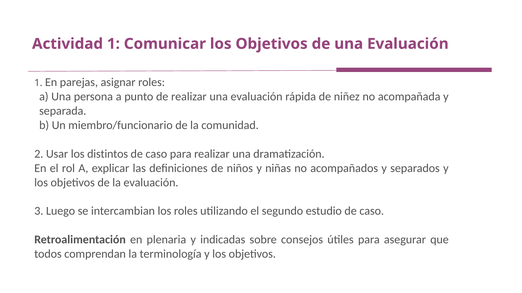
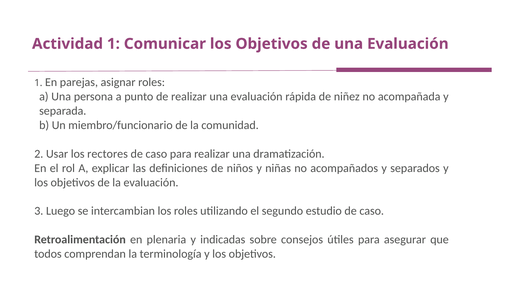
distintos: distintos -> rectores (108, 154)
